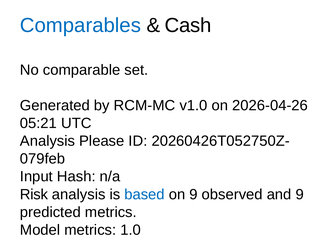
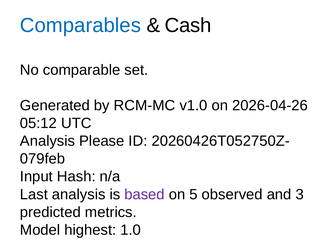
05:21: 05:21 -> 05:12 (38, 123)
Risk: Risk -> Last (34, 194)
based colour: blue -> purple (145, 194)
on 9: 9 -> 5 (194, 194)
and 9: 9 -> 3 (300, 194)
Model metrics: metrics -> highest (90, 230)
